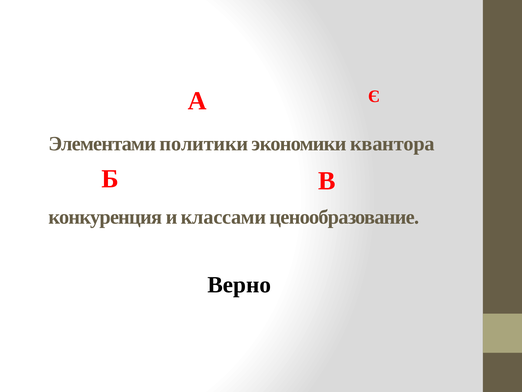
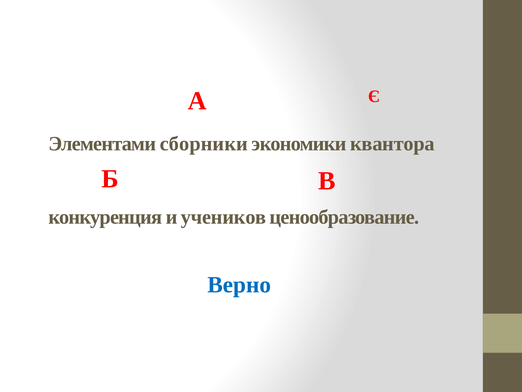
политики: политики -> сборники (204, 144)
классами: классами -> учеников (224, 217)
Верно colour: black -> blue (239, 284)
